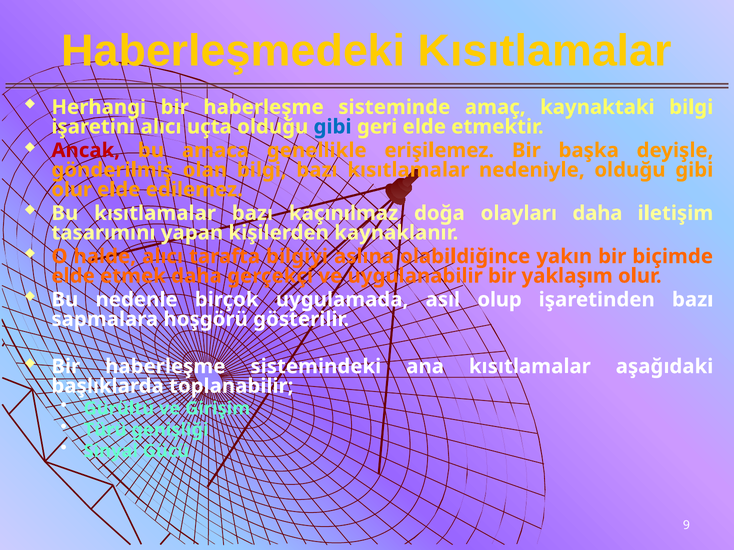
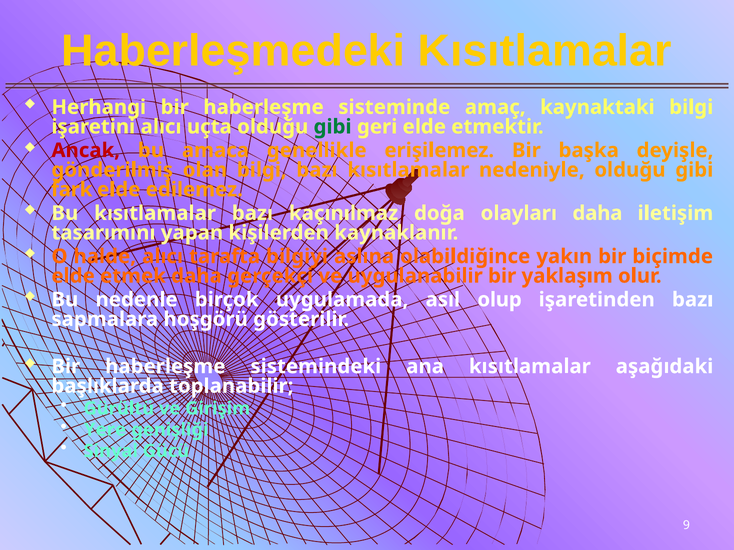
gibi colour: blue -> green (333, 127)
olur: olur -> fark (72, 190)
Türü: Türü -> Yere (105, 430)
